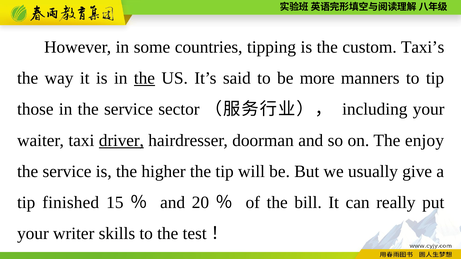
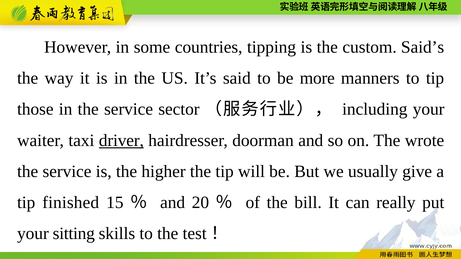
Taxi’s: Taxi’s -> Said’s (423, 47)
the underline: present -> none (144, 78)
enjoy: enjoy -> wrote (425, 141)
writer: writer -> sitting (74, 234)
